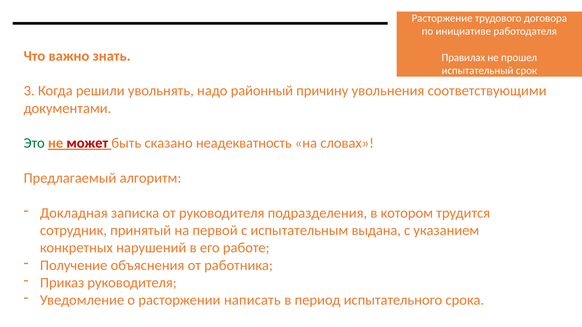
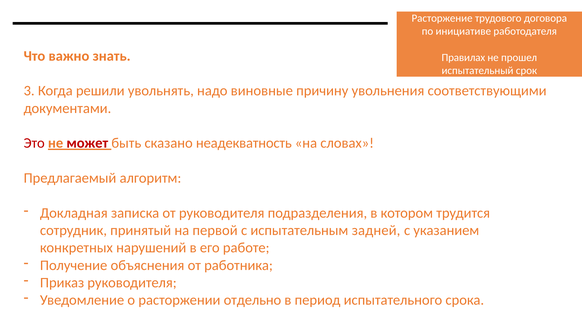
районный: районный -> виновные (262, 91)
Это colour: green -> red (34, 143)
выдана: выдана -> задней (376, 231)
написать: написать -> отдельно (252, 300)
